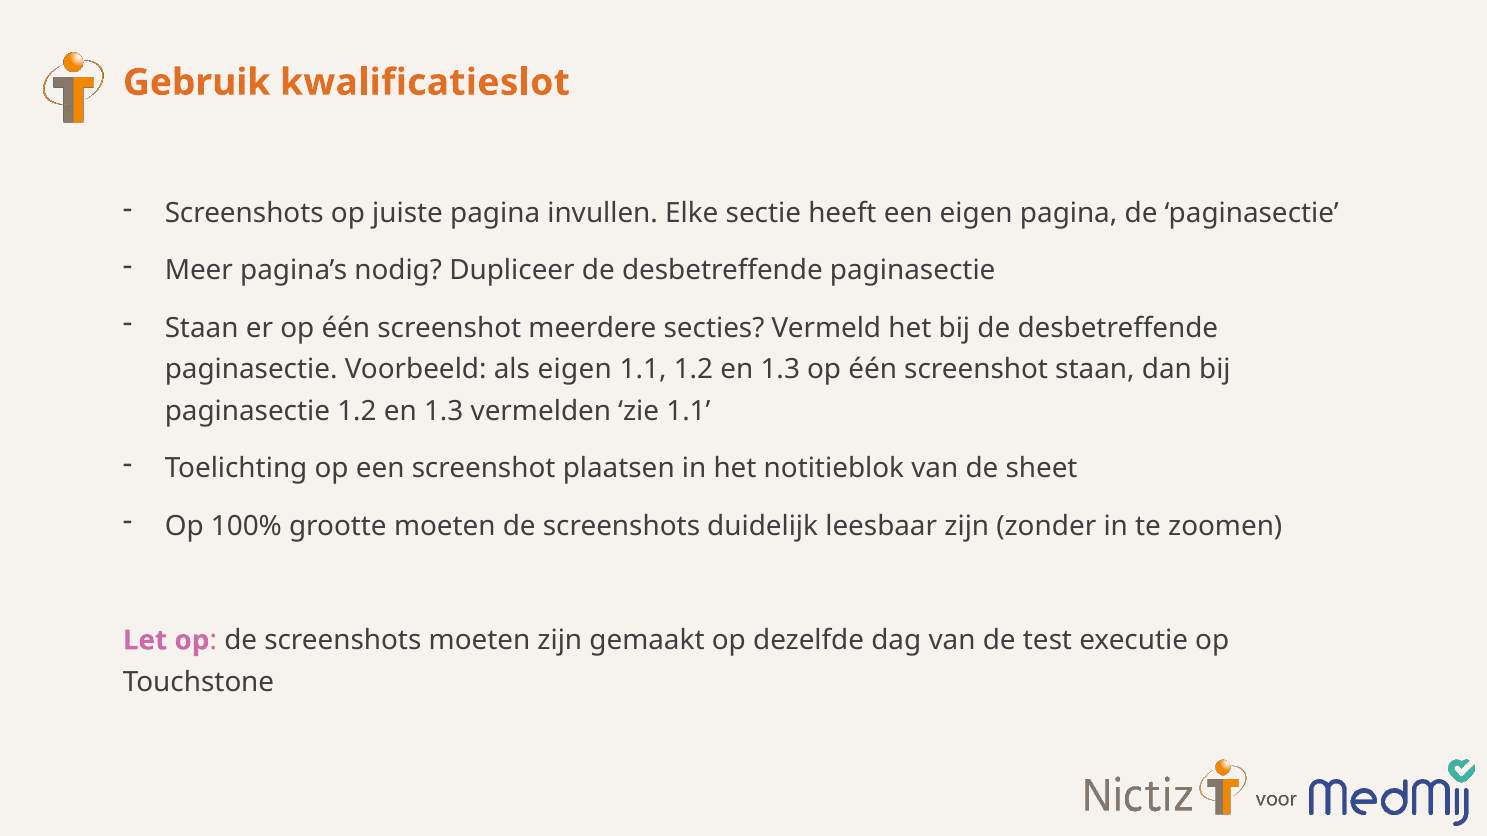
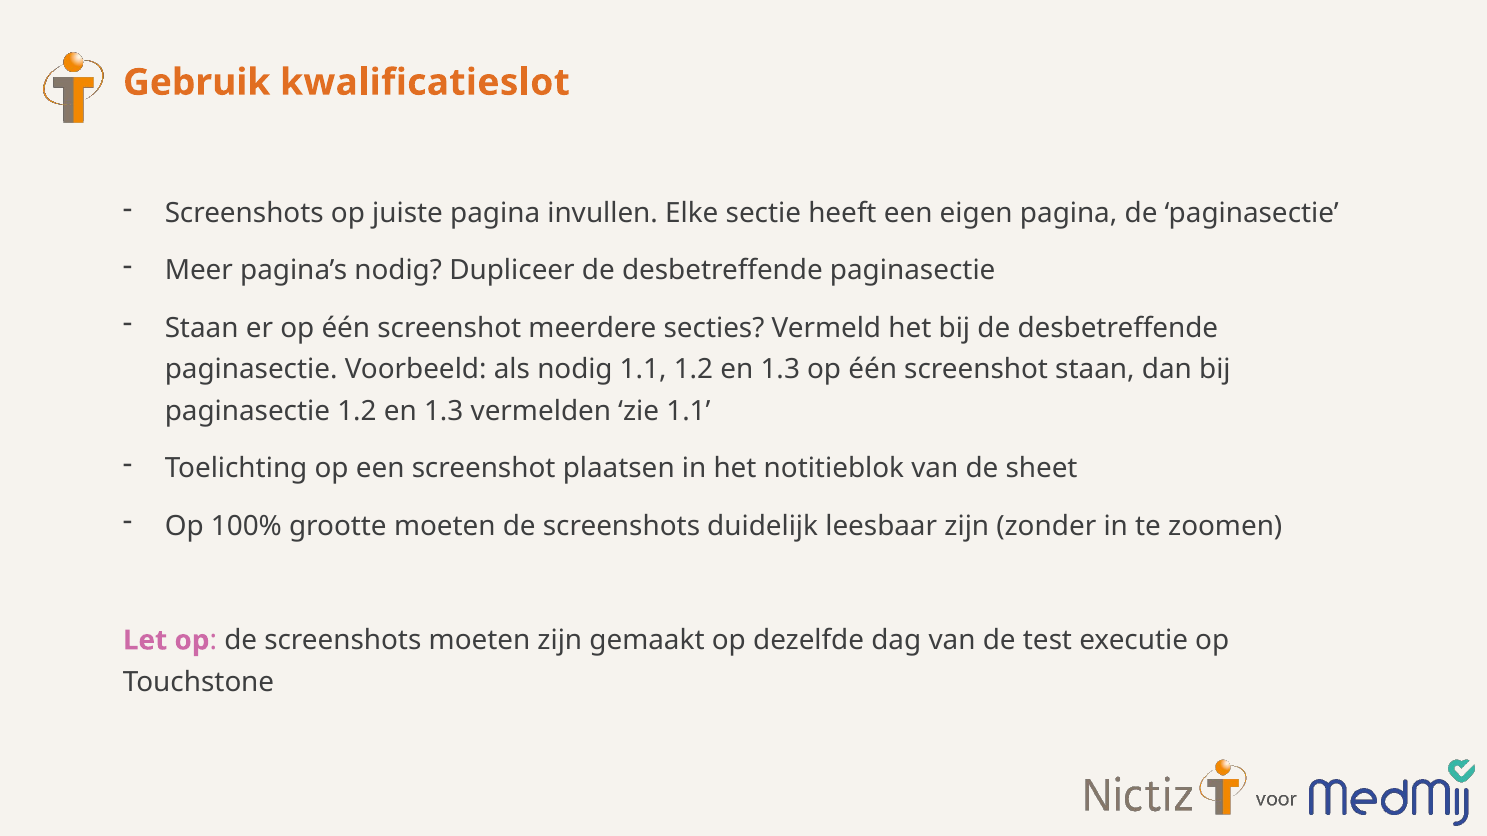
als eigen: eigen -> nodig (575, 370)
